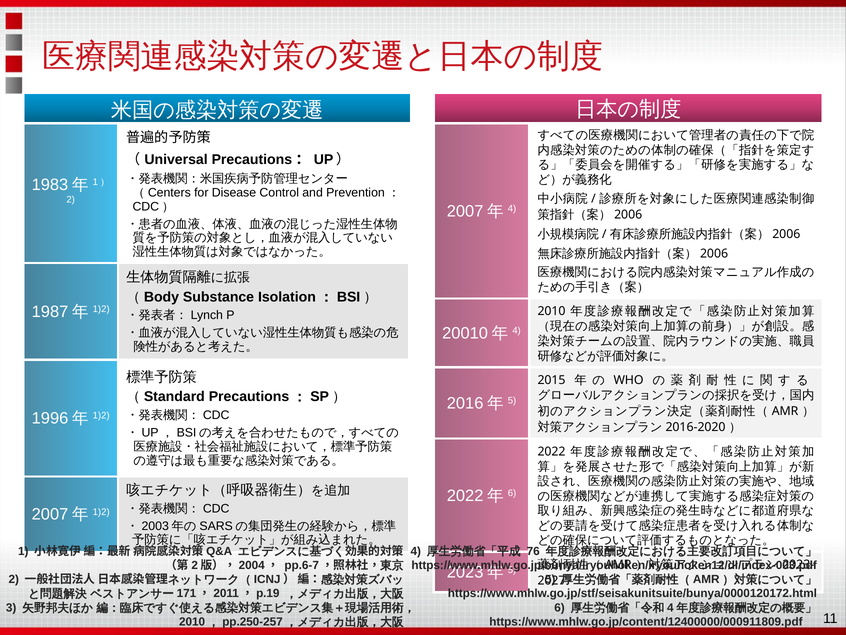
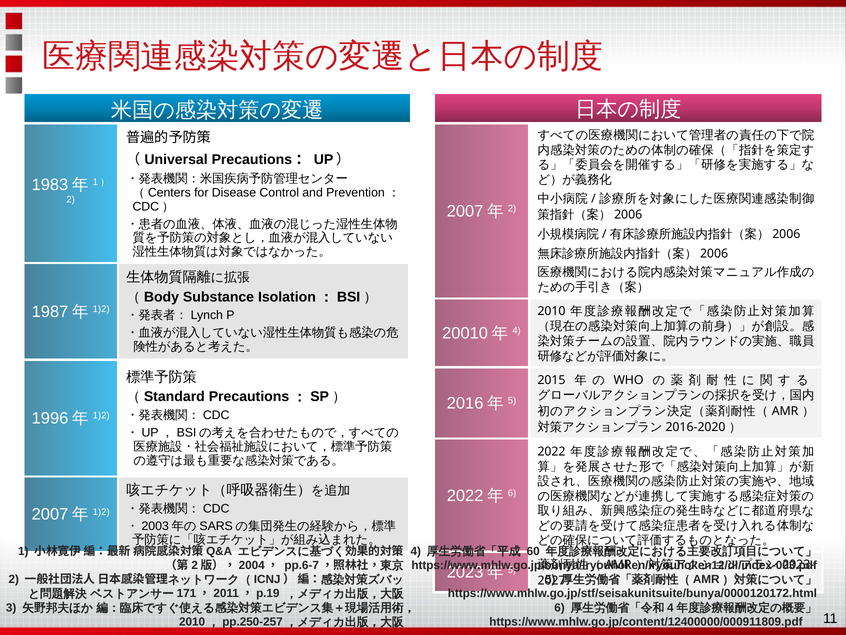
4: 4 -> 2 (512, 209)
76: 76 -> 60 (533, 551)
